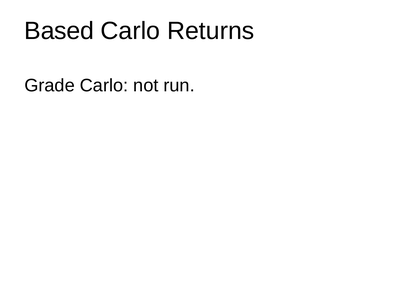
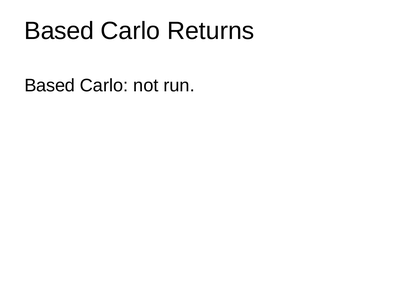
Grade: Grade -> Based (50, 86)
